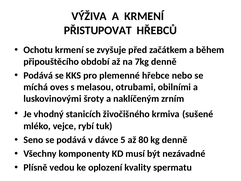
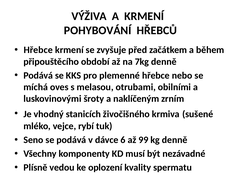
PŘISTUPOVAT: PŘISTUPOVAT -> POHYBOVÁNÍ (98, 30)
Ochotu: Ochotu -> Hřebce (38, 50)
5: 5 -> 6 (123, 140)
80: 80 -> 99 (143, 140)
